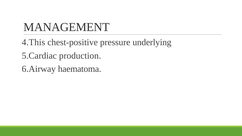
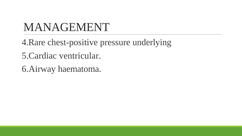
4.This: 4.This -> 4.Rare (34, 42)
production: production -> ventricular (80, 56)
